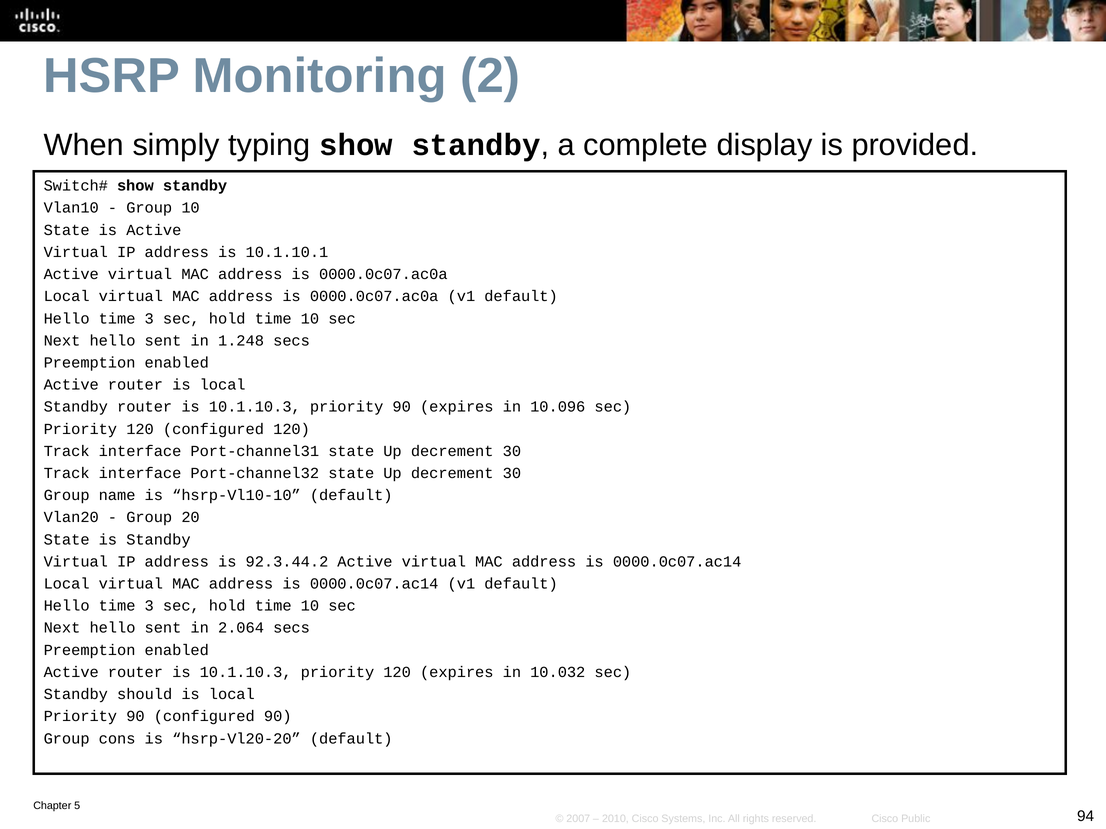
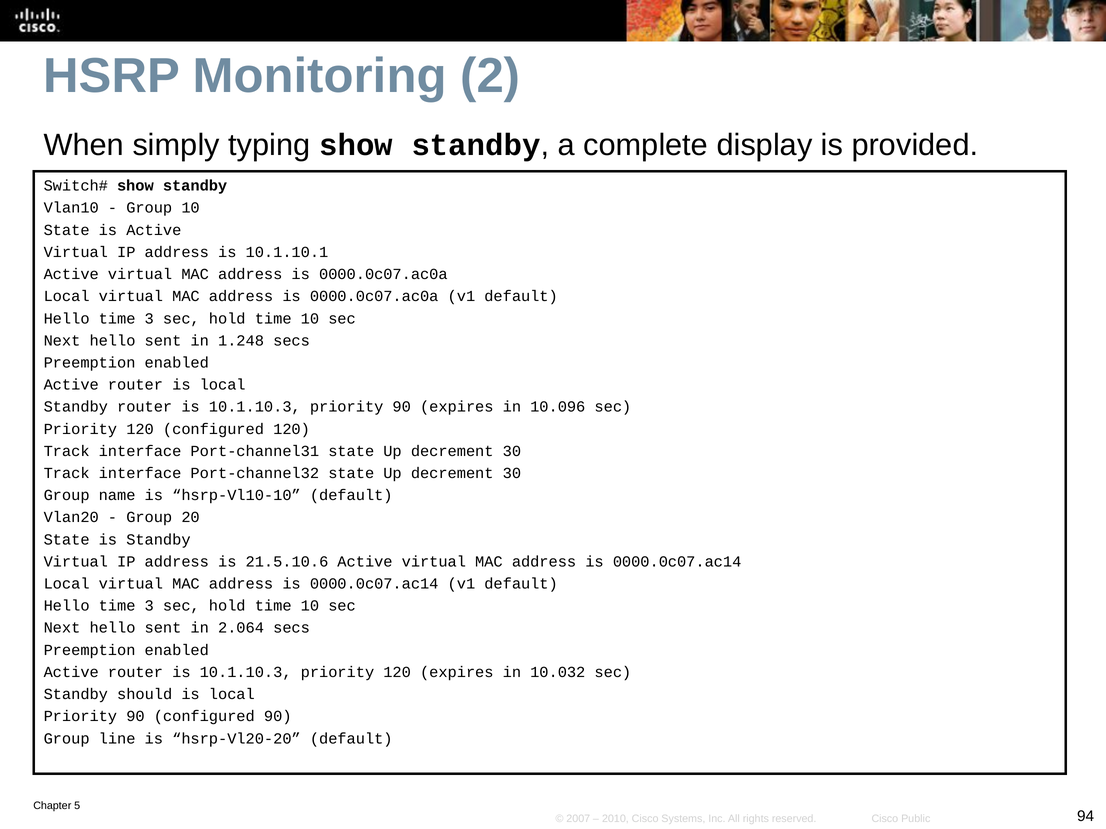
92.3.44.2: 92.3.44.2 -> 21.5.10.6 (287, 562)
cons: cons -> line (117, 739)
